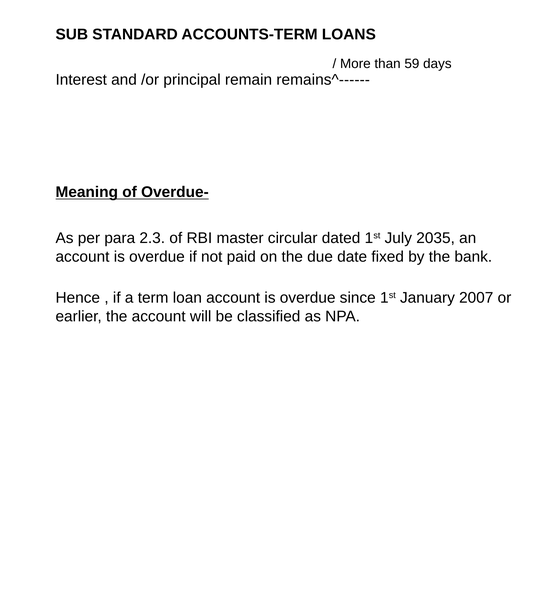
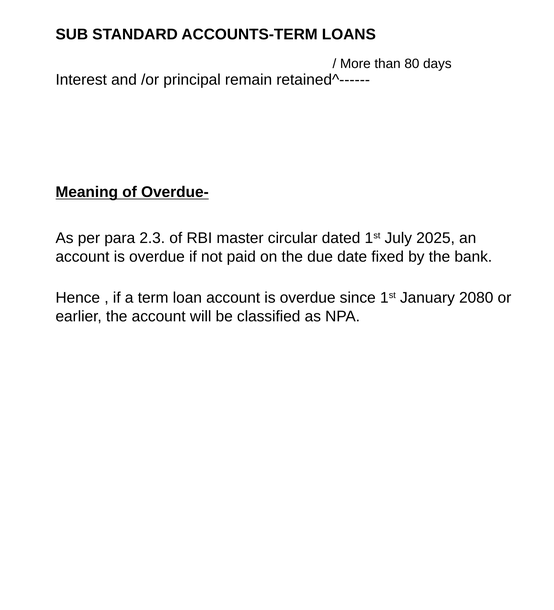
59: 59 -> 80 (412, 64)
remains^------: remains^------ -> retained^------ (323, 80)
2035: 2035 -> 2025 (436, 238)
2007: 2007 -> 2080 (476, 298)
